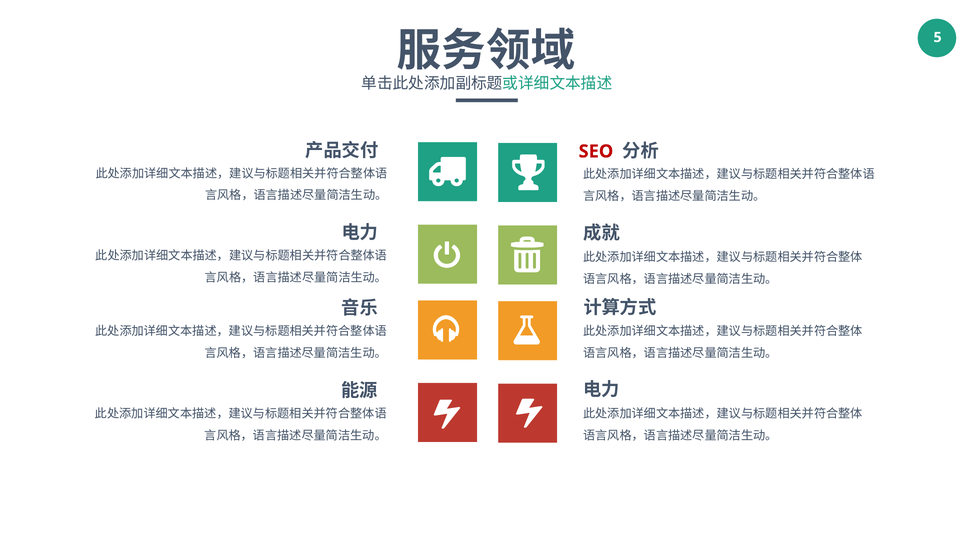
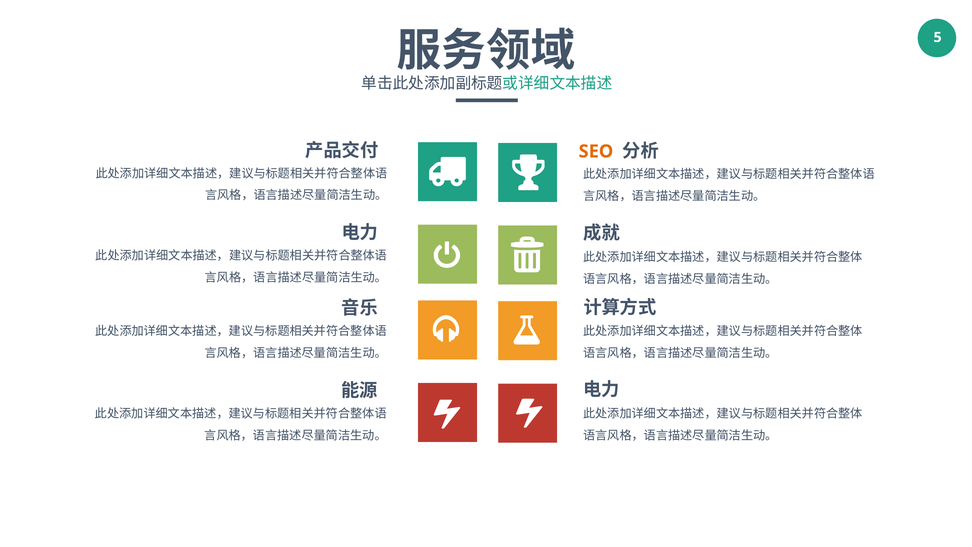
SEO colour: red -> orange (596, 151)
